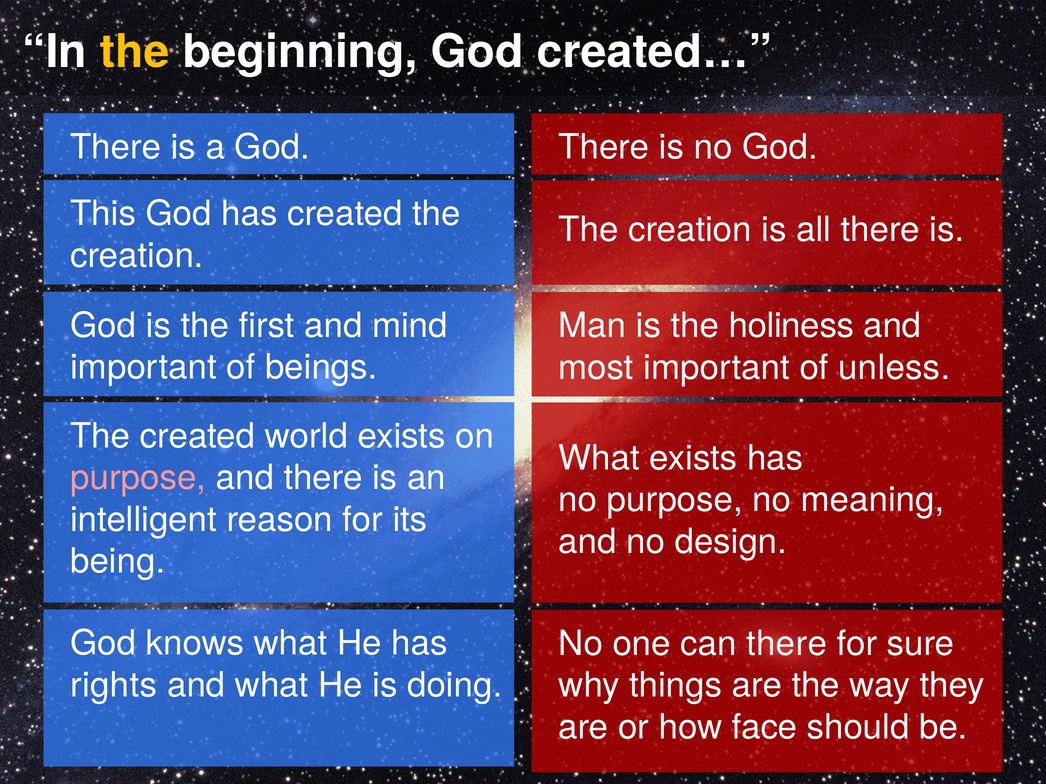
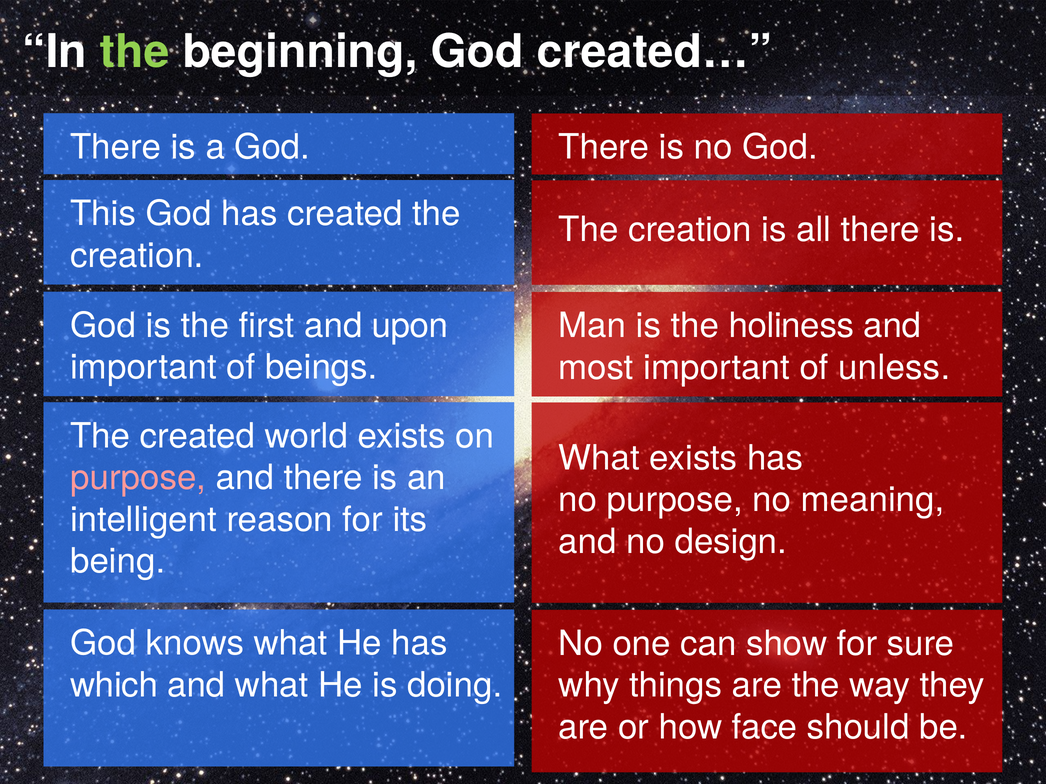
the colour: yellow -> light green (135, 52)
mind: mind -> upon (410, 326)
can there: there -> show (787, 644)
rights: rights -> which (114, 686)
